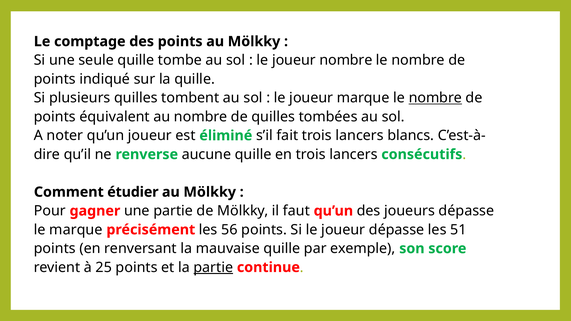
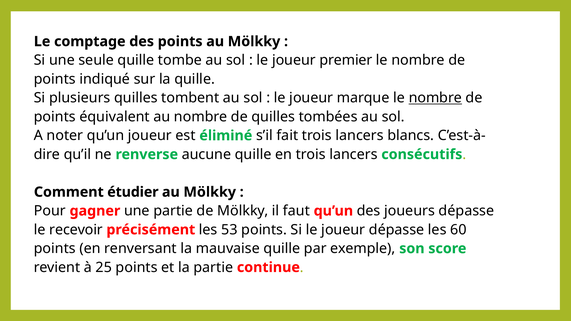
joueur nombre: nombre -> premier (346, 60)
le marque: marque -> recevoir (76, 230)
56: 56 -> 53 (229, 230)
51: 51 -> 60 (458, 230)
partie underline: present -> none (213, 267)
